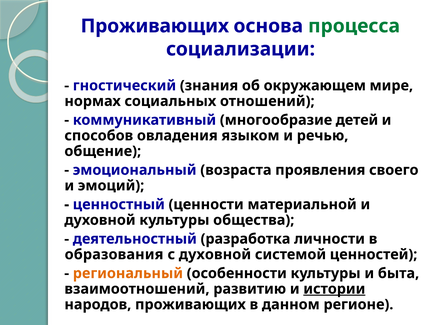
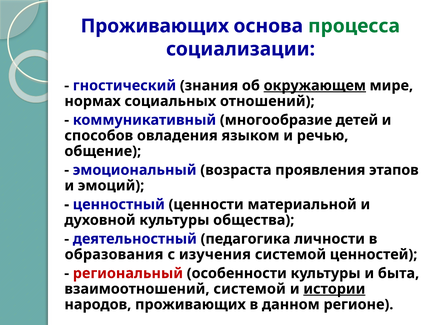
окружающем underline: none -> present (315, 86)
своего: своего -> этапов (394, 170)
разработка: разработка -> педагогика (245, 239)
с духовной: духовной -> изучения (215, 254)
региональный colour: orange -> red (128, 273)
взаимоотношений развитию: развитию -> системой (250, 289)
